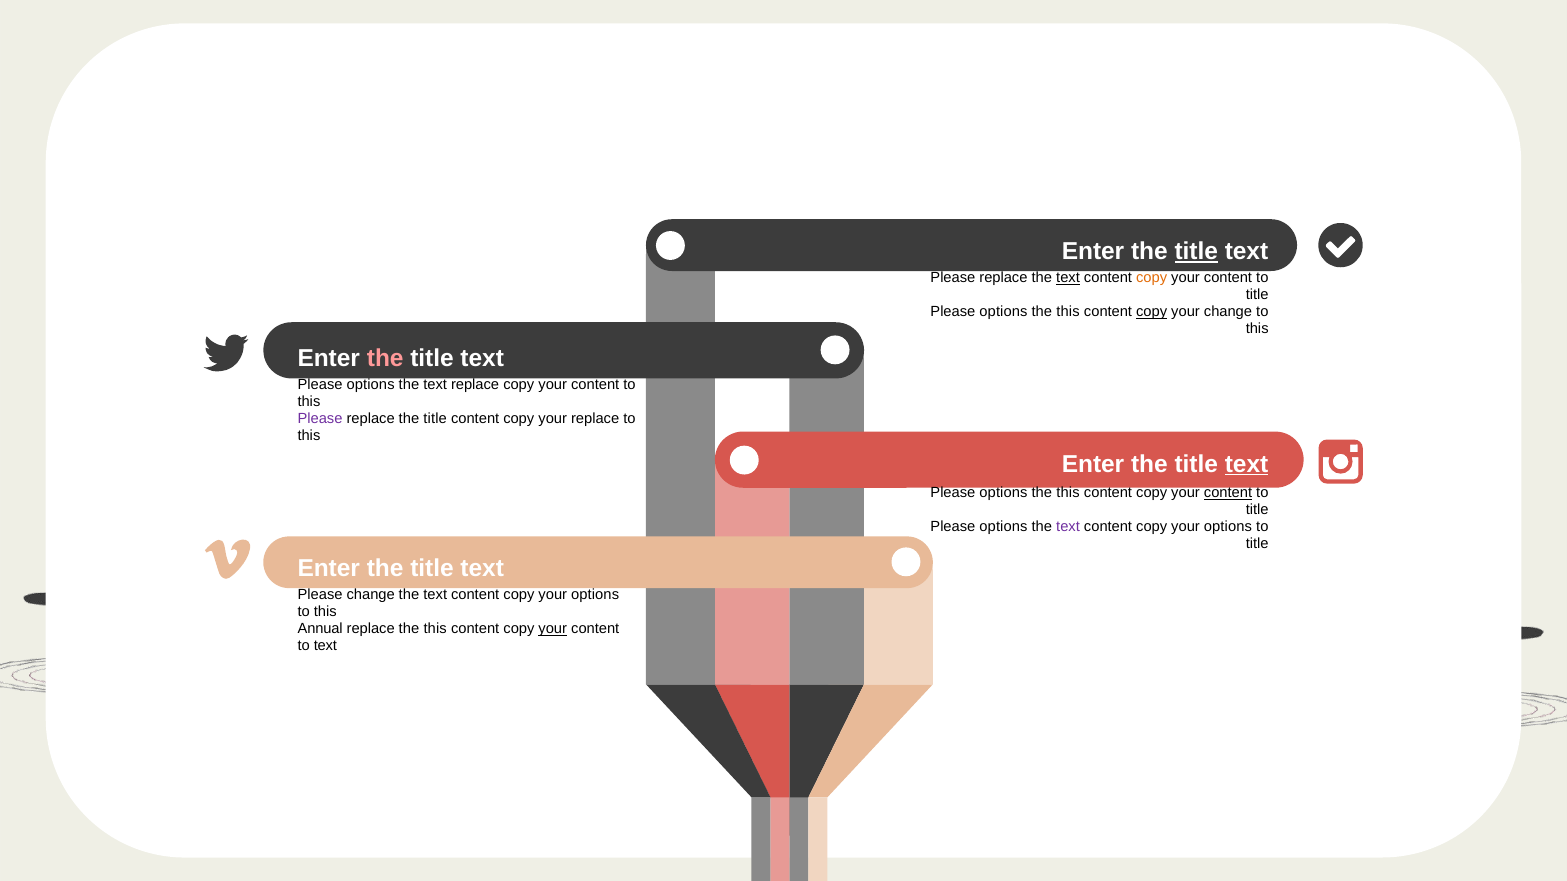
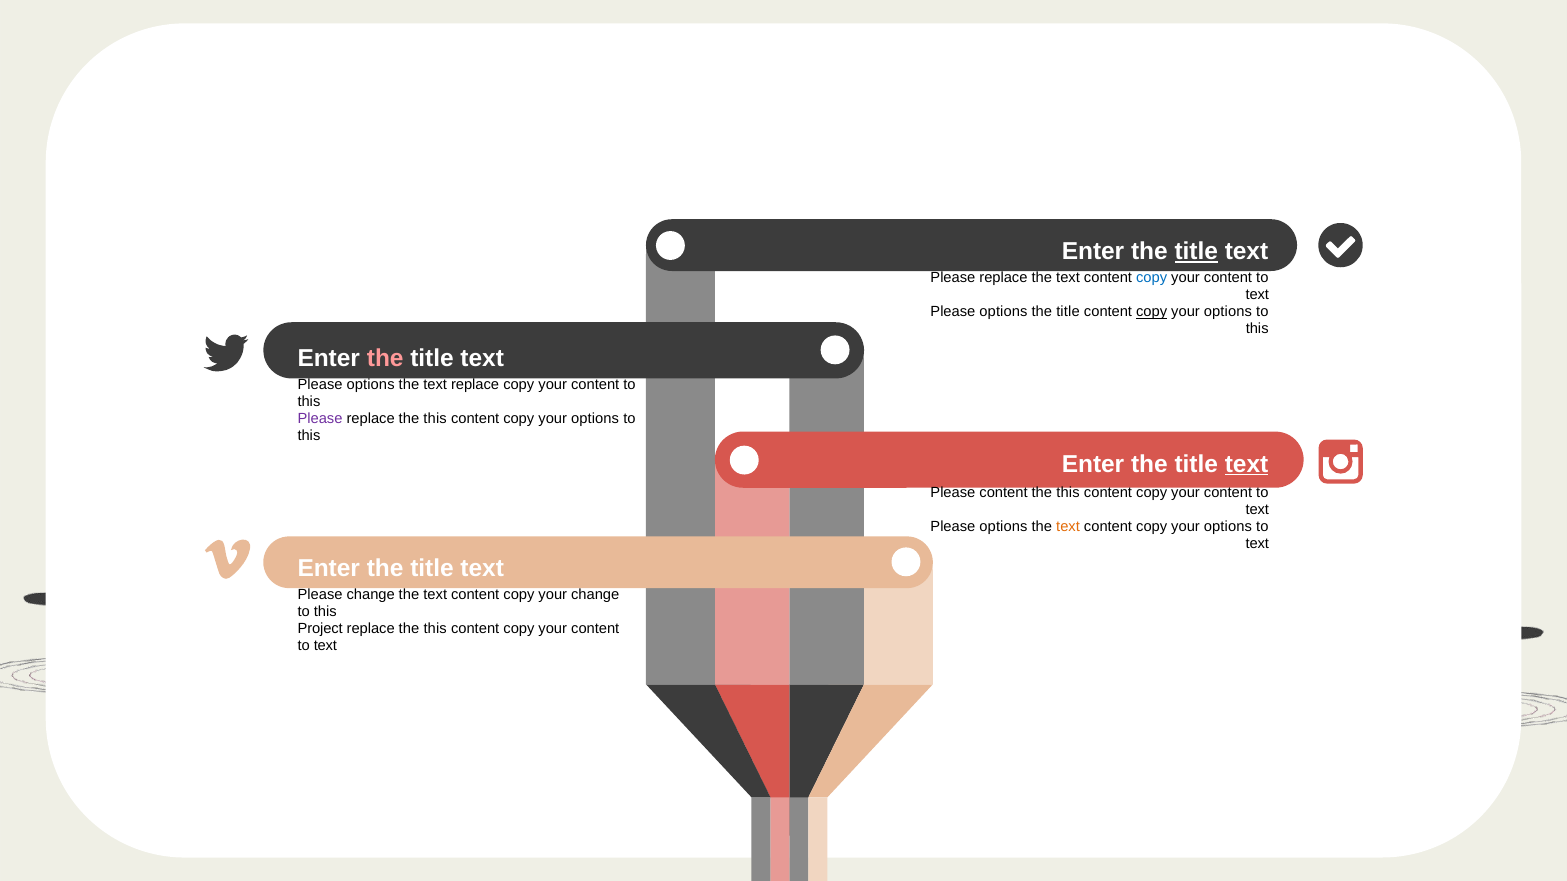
text underline: present -> none (1068, 278)
copy colour: orange -> blue (1152, 278)
title: title -> text (1257, 295)
this: this -> title (1068, 312)
change: change -> options (1228, 312)
title: title -> this (435, 419)
replace: replace -> options (595, 419)
options: options -> content (1004, 493)
content underline: present -> none (1228, 493)
title: title -> text (1257, 510)
text colour: purple -> orange (1068, 527)
title: title -> text (1257, 544)
options: options -> change (595, 595)
Annual: Annual -> Project (320, 629)
your underline: present -> none (553, 629)
